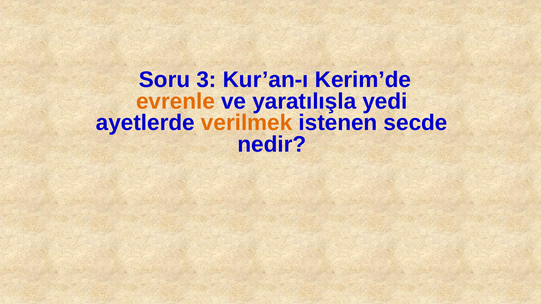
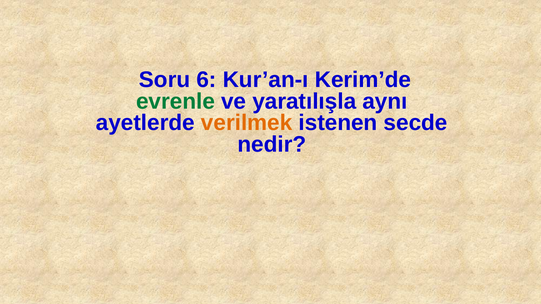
3: 3 -> 6 (206, 80)
evrenle colour: orange -> green (175, 101)
yedi: yedi -> aynı (385, 101)
